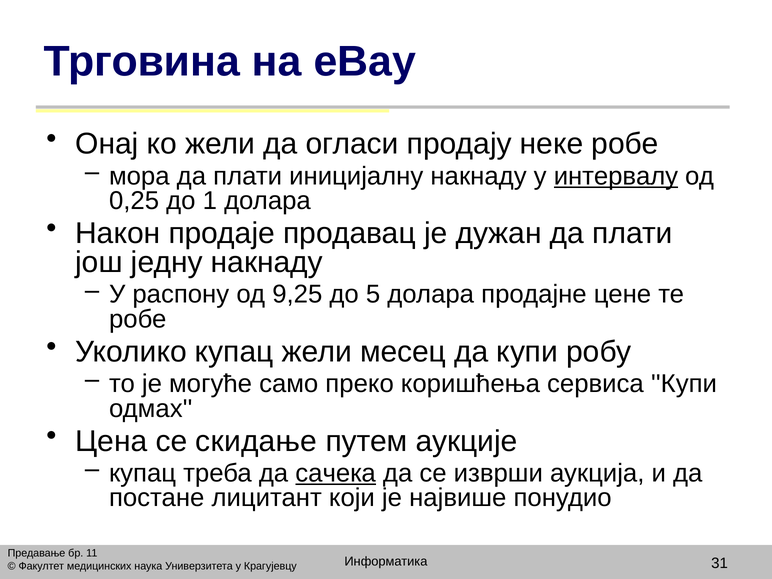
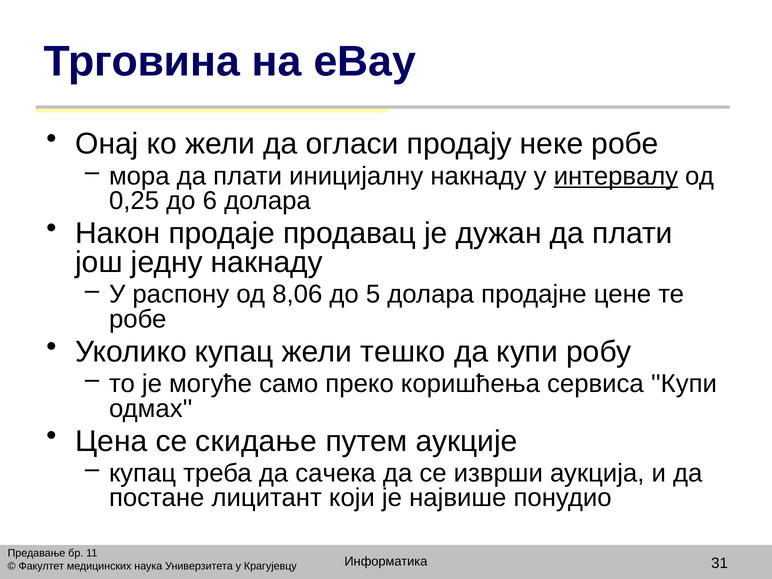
1: 1 -> 6 (210, 201)
9,25: 9,25 -> 8,06 (297, 294)
месец: месец -> тешко (403, 352)
сачека underline: present -> none (336, 473)
